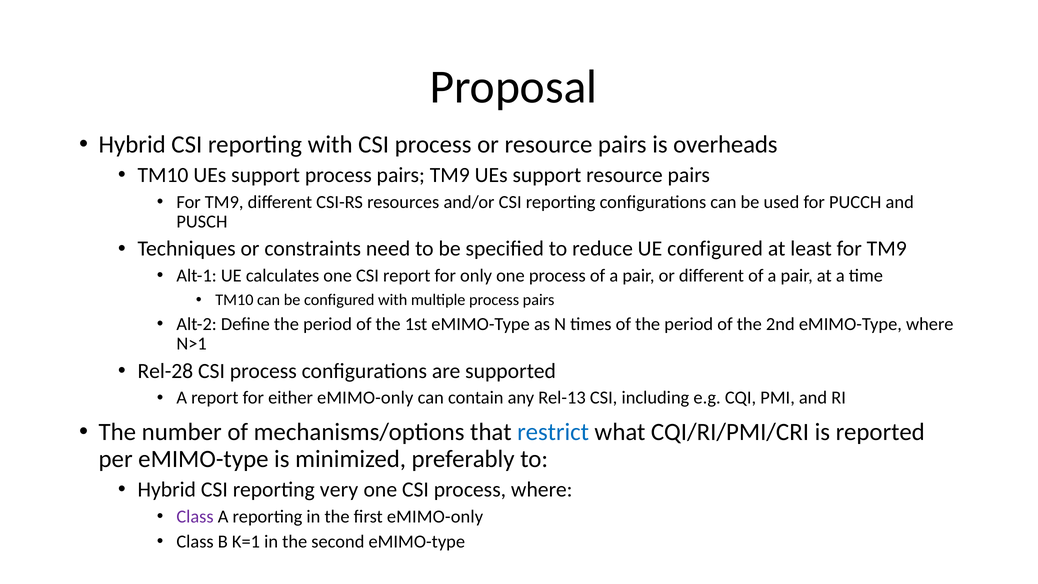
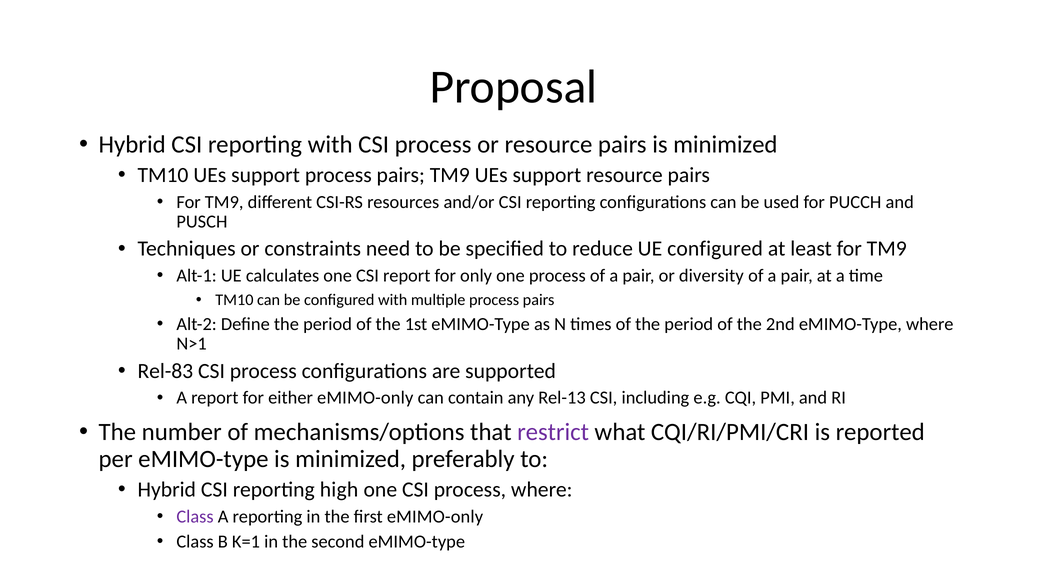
pairs is overheads: overheads -> minimized (725, 144)
or different: different -> diversity (711, 276)
Rel-28: Rel-28 -> Rel-83 (165, 371)
restrict colour: blue -> purple (553, 432)
very: very -> high (339, 489)
